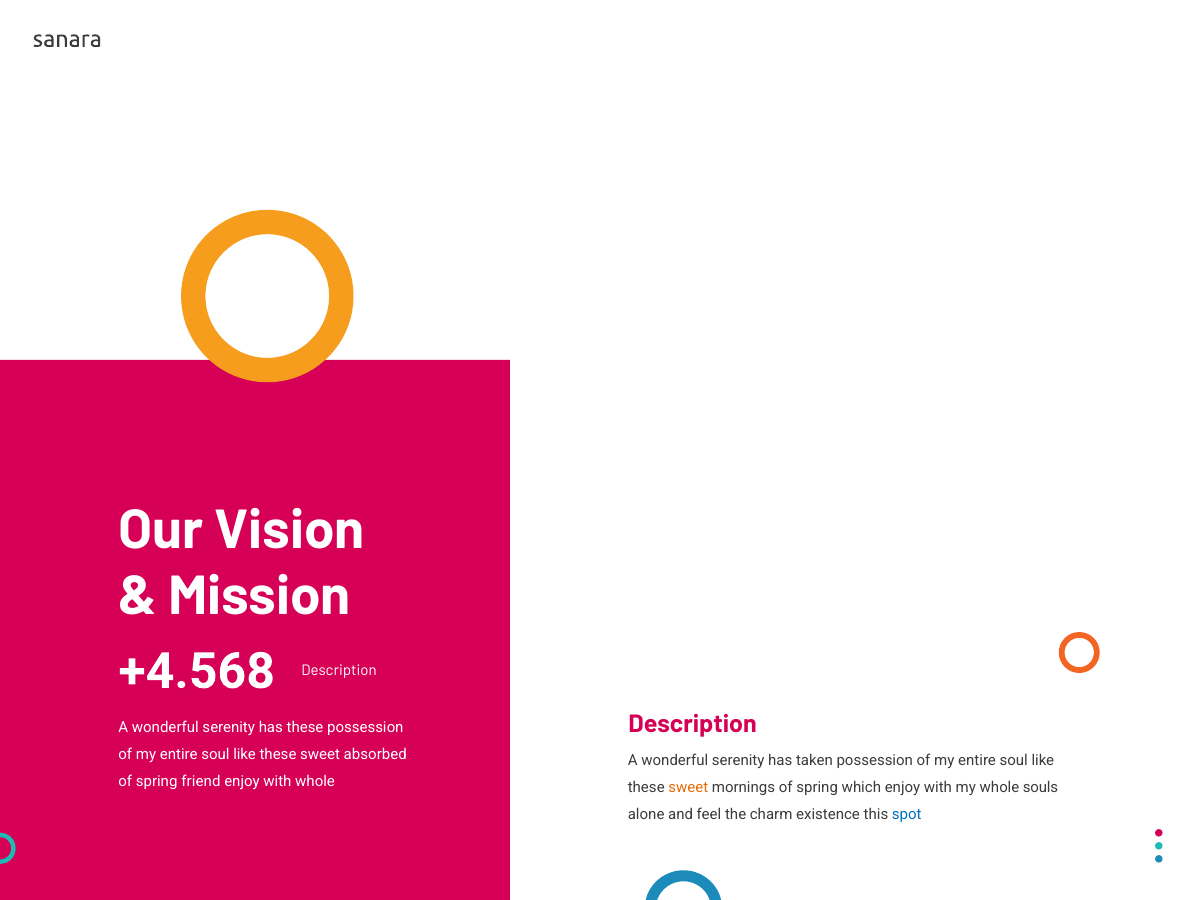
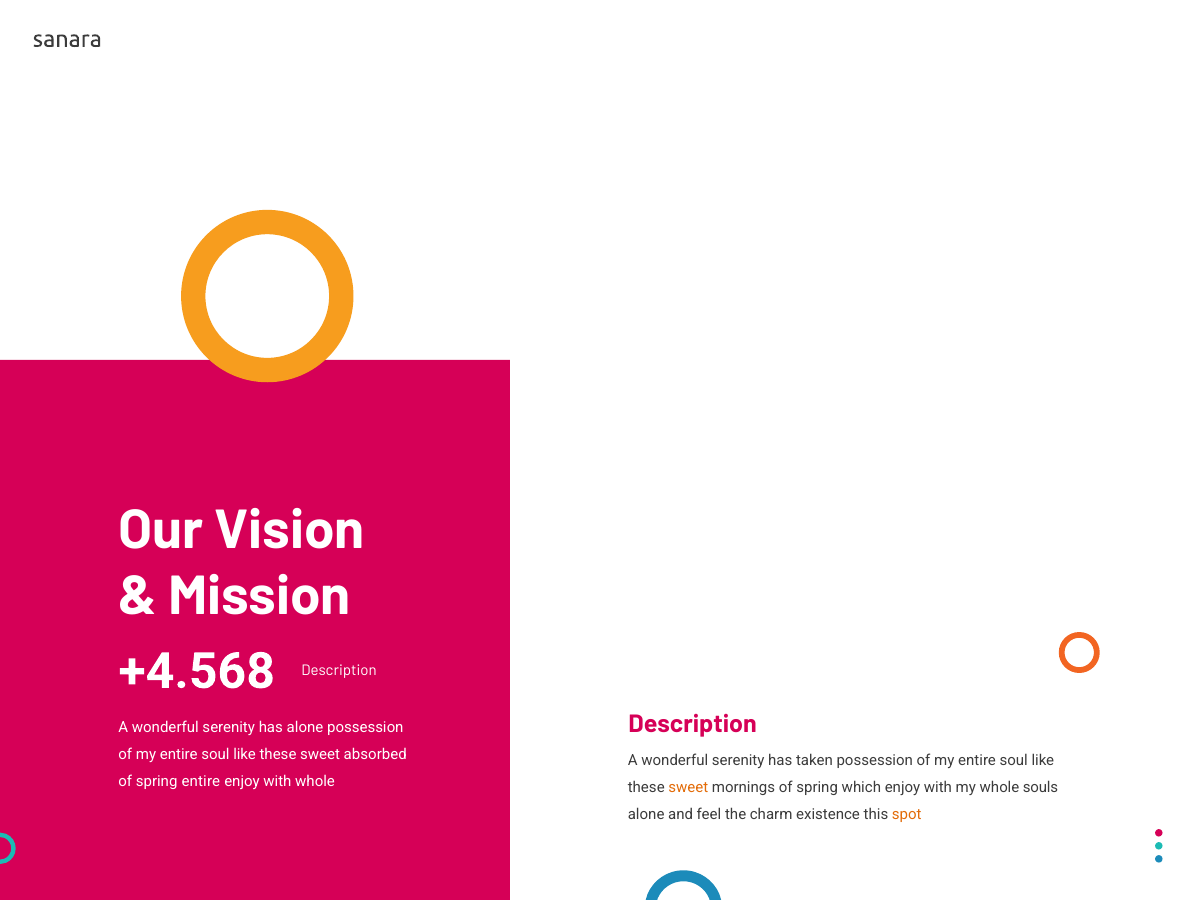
has these: these -> alone (305, 728)
spring friend: friend -> entire (201, 782)
spot colour: blue -> orange (907, 815)
